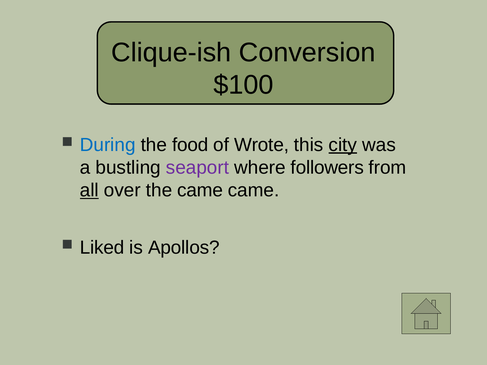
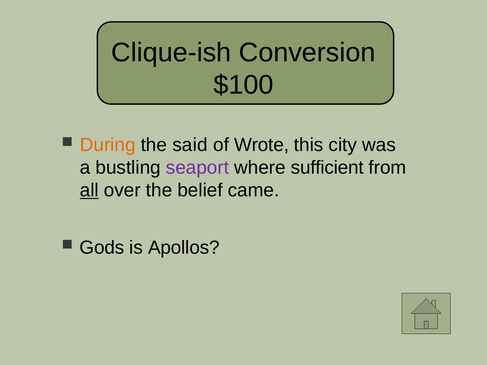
During colour: blue -> orange (108, 145)
food: food -> said (190, 145)
city underline: present -> none (343, 145)
followers: followers -> sufficient (327, 168)
the came: came -> belief (200, 190)
Liked: Liked -> Gods (102, 248)
